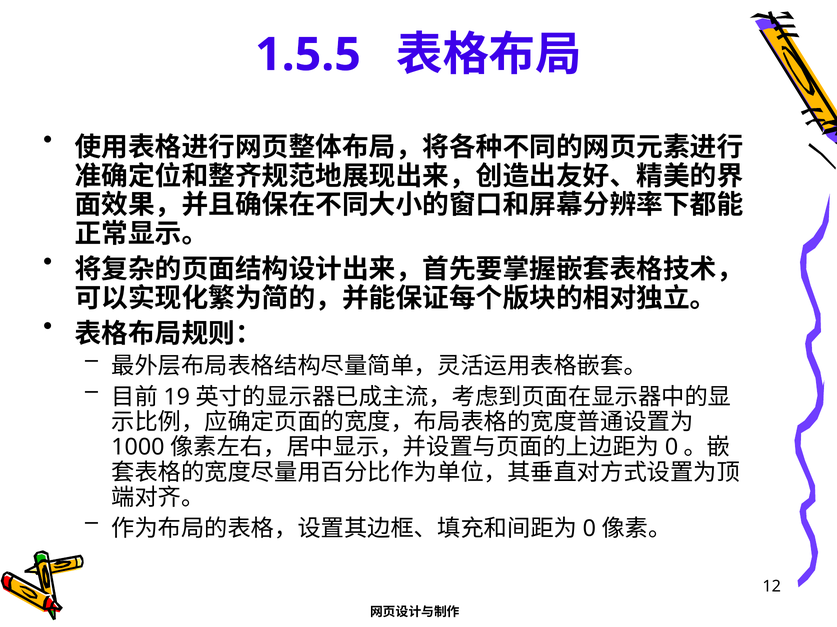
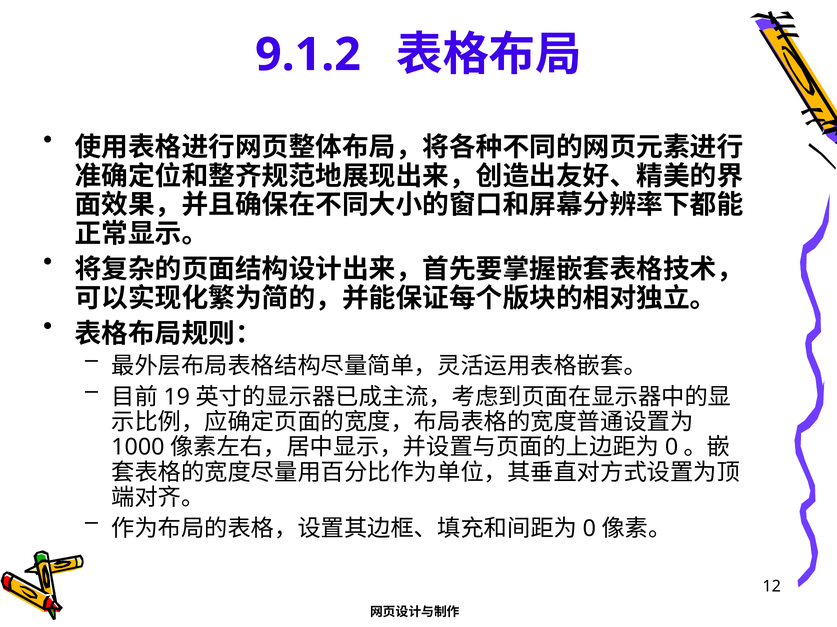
1.5.5: 1.5.5 -> 9.1.2 (308, 55)
